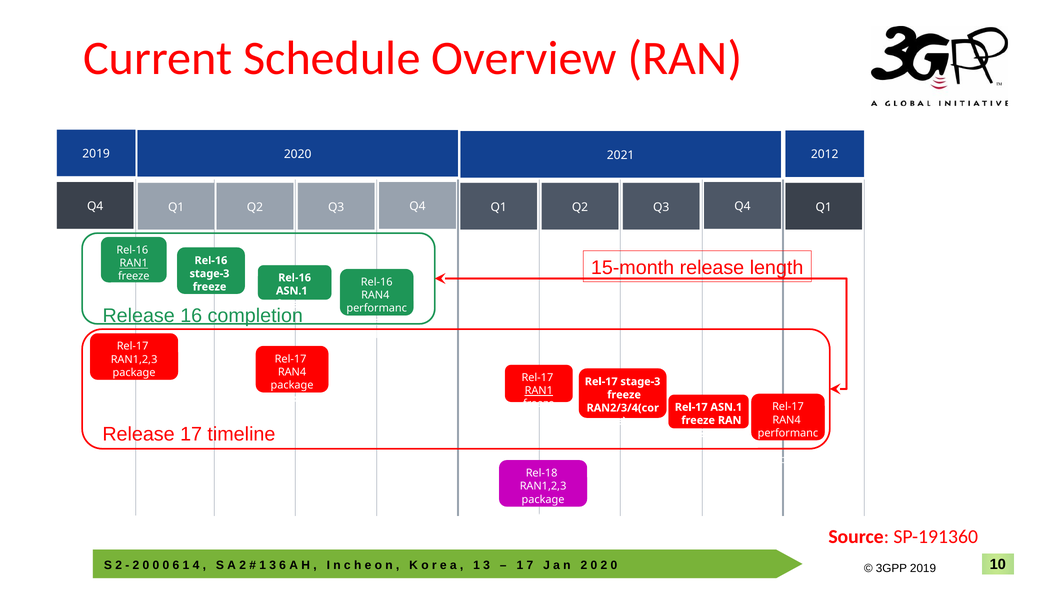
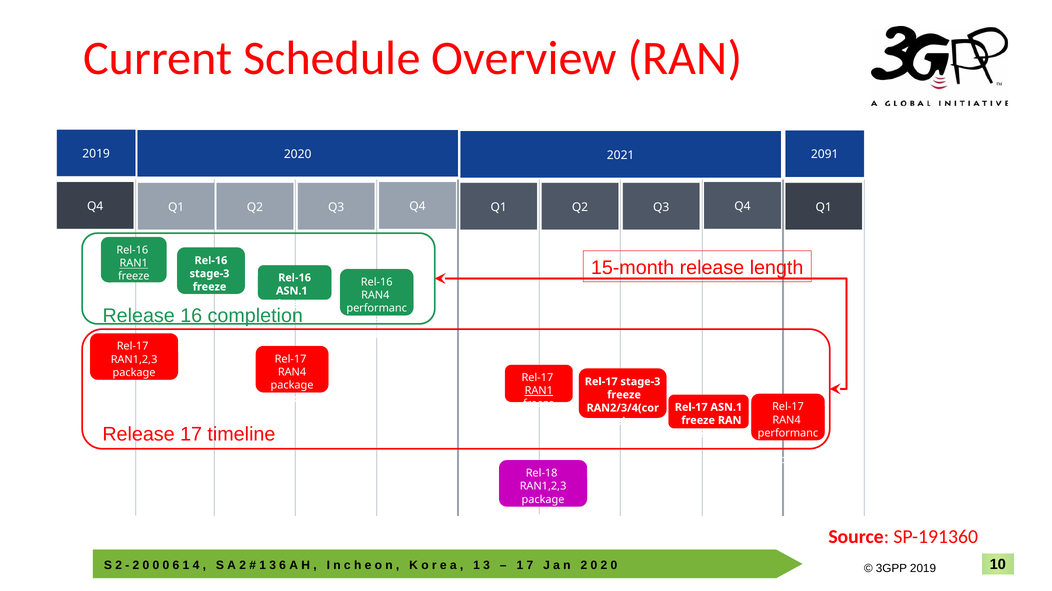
2012: 2012 -> 2091 (825, 155)
